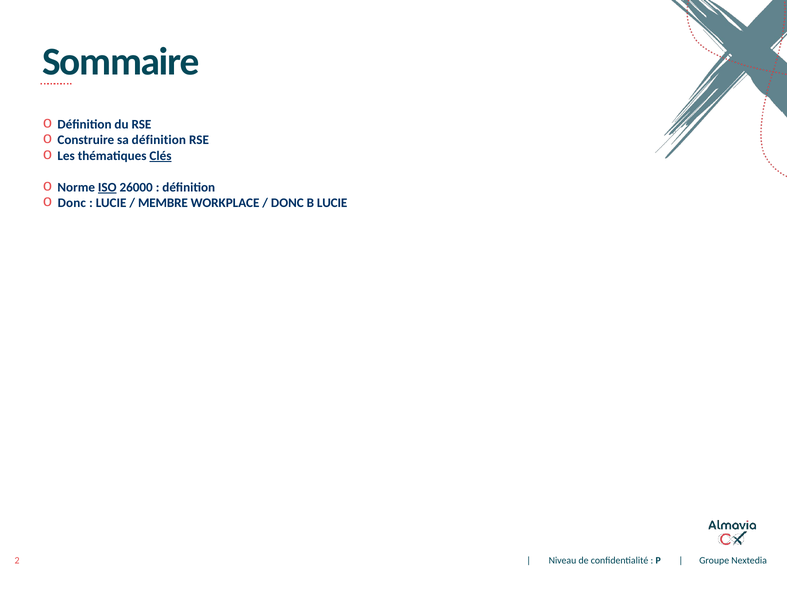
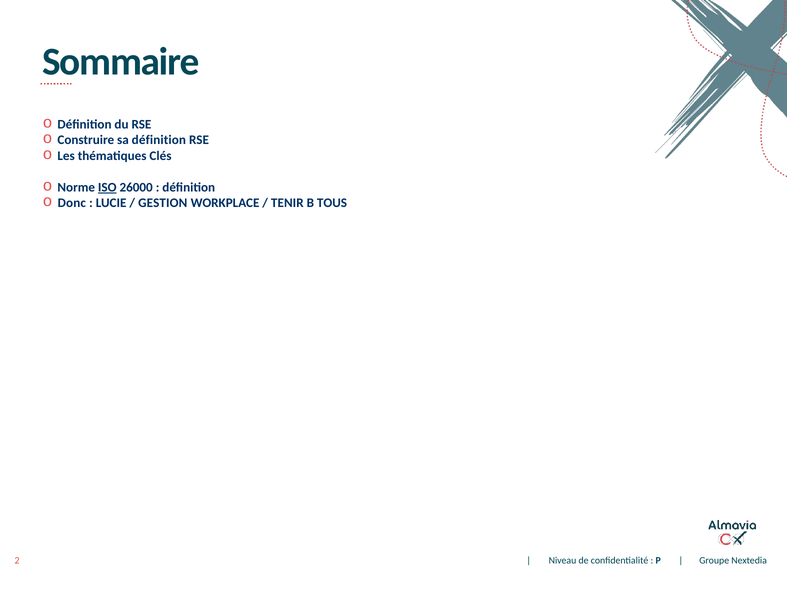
Clés underline: present -> none (160, 156)
MEMBRE: MEMBRE -> GESTION (163, 203)
DONC: DONC -> TENIR (287, 203)
B LUCIE: LUCIE -> TOUS (332, 203)
